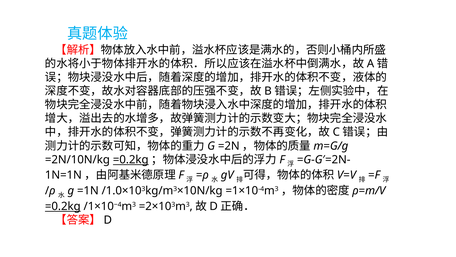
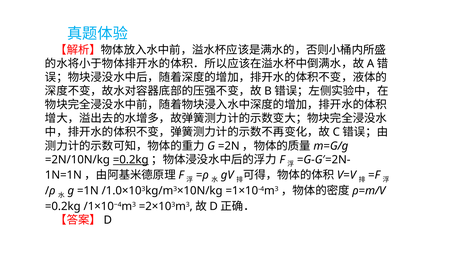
=0.2kg underline: present -> none (63, 206)
